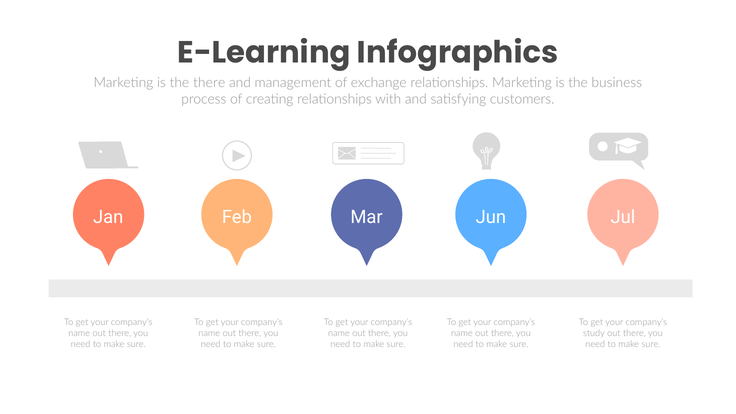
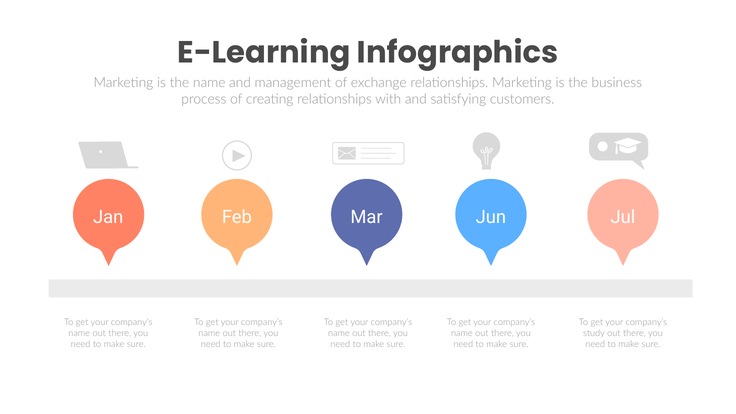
the there: there -> name (209, 83)
